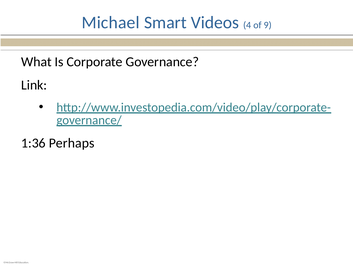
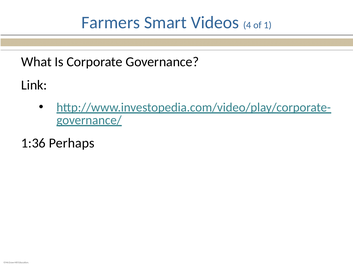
Michael: Michael -> Farmers (111, 22)
9: 9 -> 1 (268, 25)
